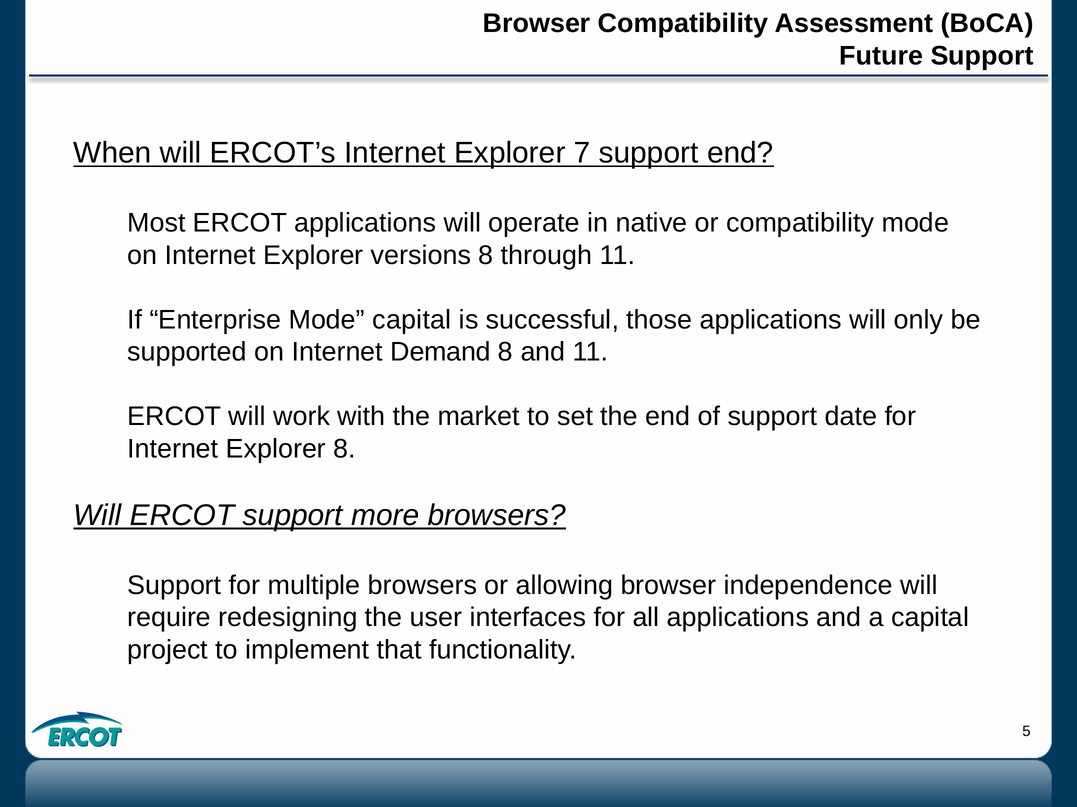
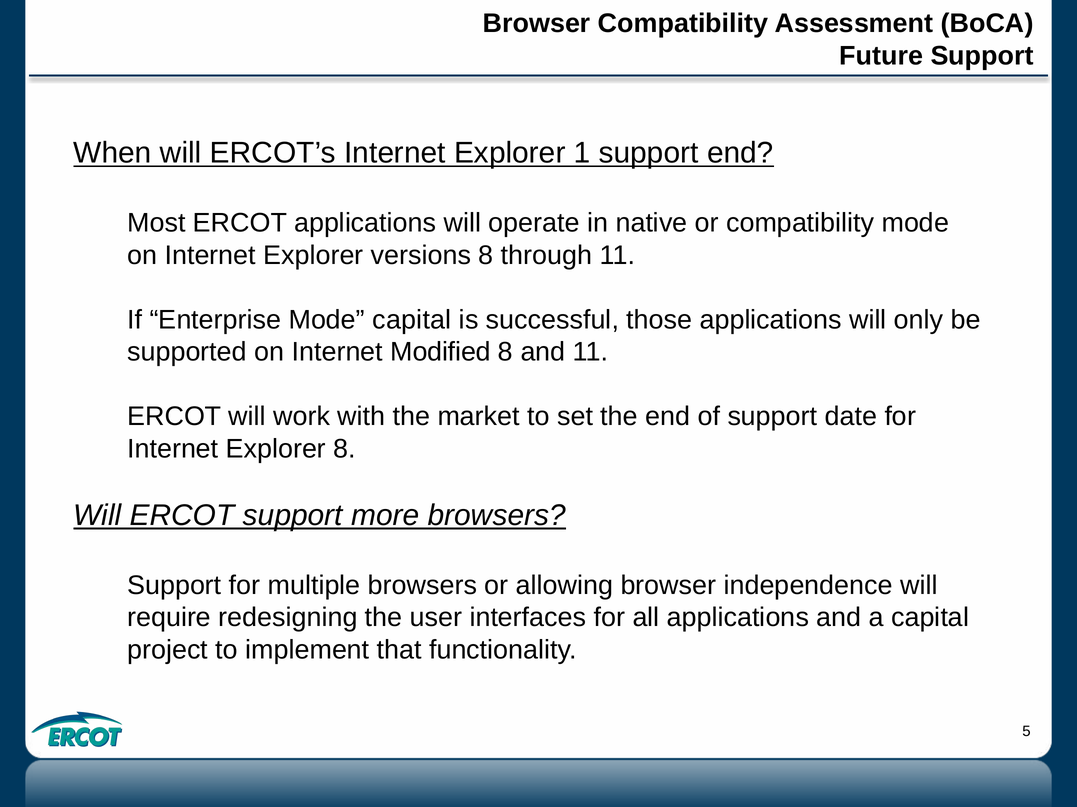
7: 7 -> 1 (582, 153)
Demand: Demand -> Modified (441, 352)
